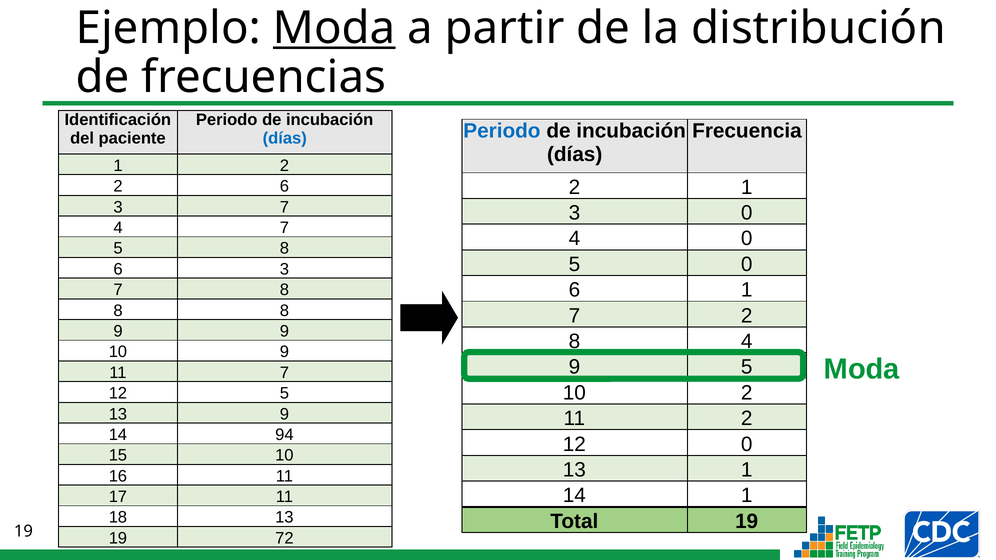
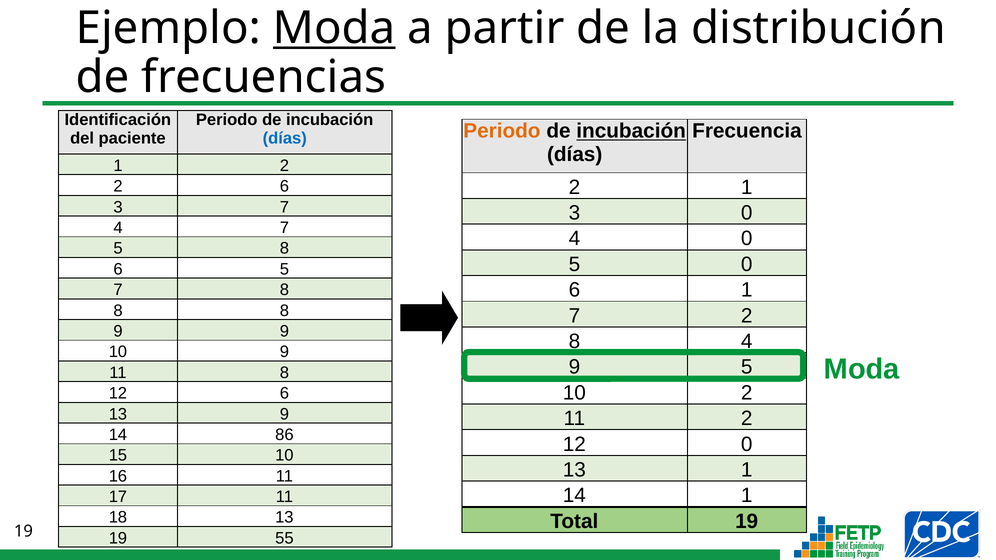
Periodo colour: blue -> orange (502, 131)
incubación underline: none -> present (631, 131)
3: 3 -> 5 (284, 269)
11 7: 7 -> 8 (284, 373)
12 5: 5 -> 6 (284, 394)
94: 94 -> 86 (284, 435)
72: 72 -> 55 (284, 538)
